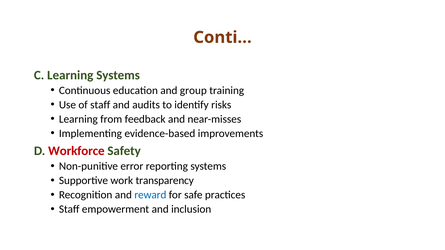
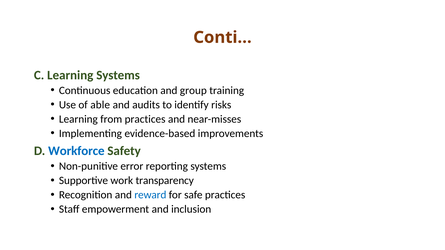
of staff: staff -> able (100, 105)
from feedback: feedback -> practices (145, 119)
Workforce colour: red -> blue (76, 151)
